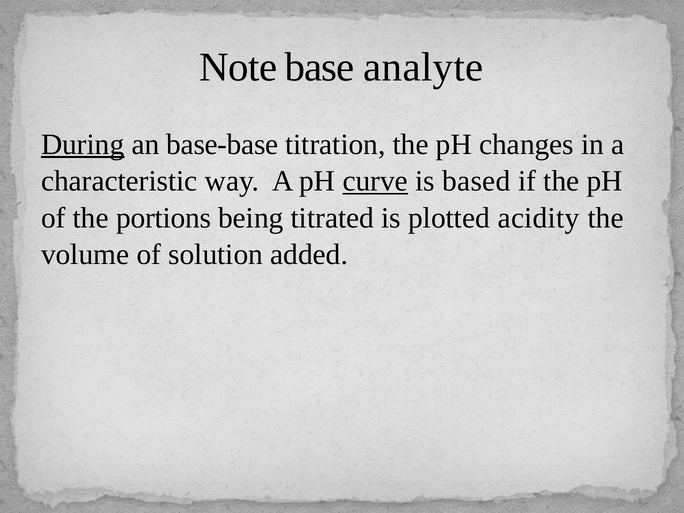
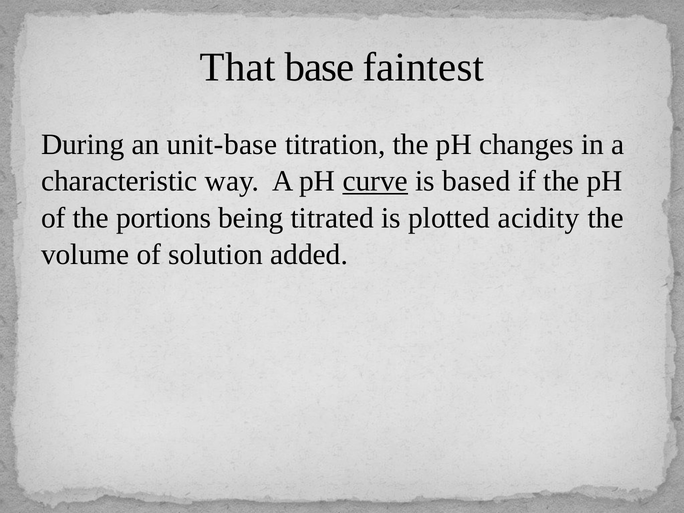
Note: Note -> That (238, 67)
analyte: analyte -> faintest (423, 67)
During underline: present -> none (83, 144)
base-base: base-base -> unit-base (222, 144)
